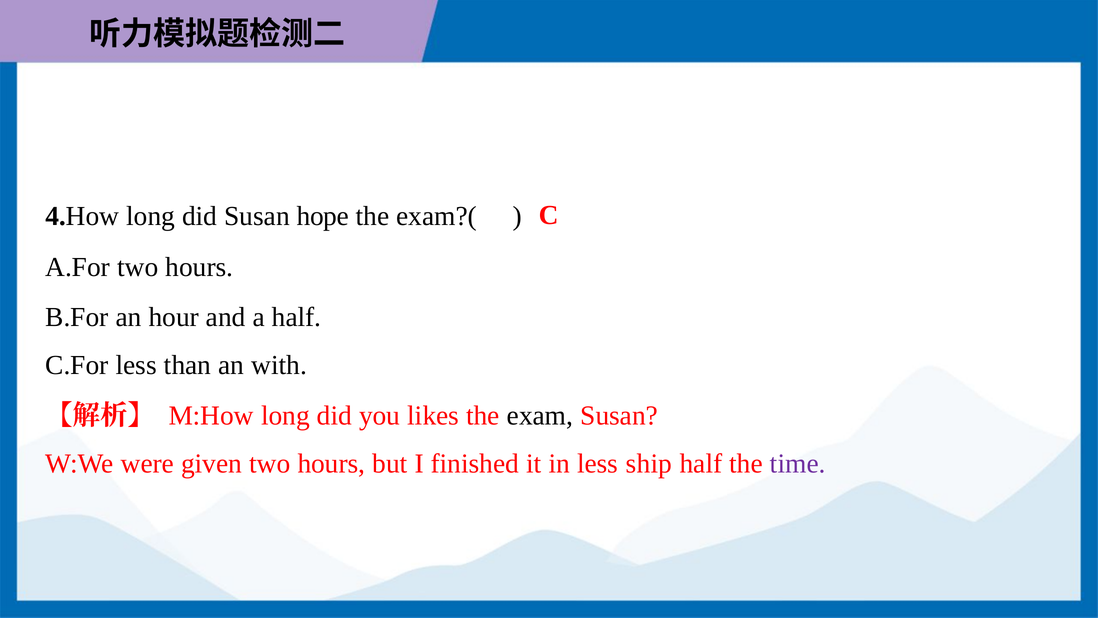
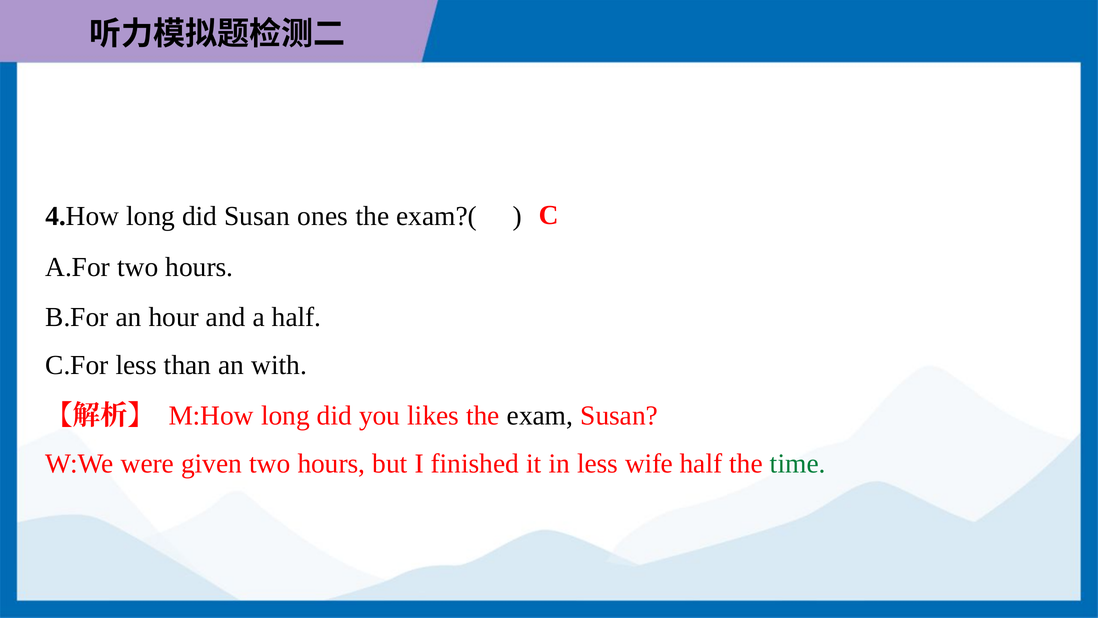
hope: hope -> ones (323, 216)
ship: ship -> wife (649, 464)
time colour: purple -> green (798, 464)
